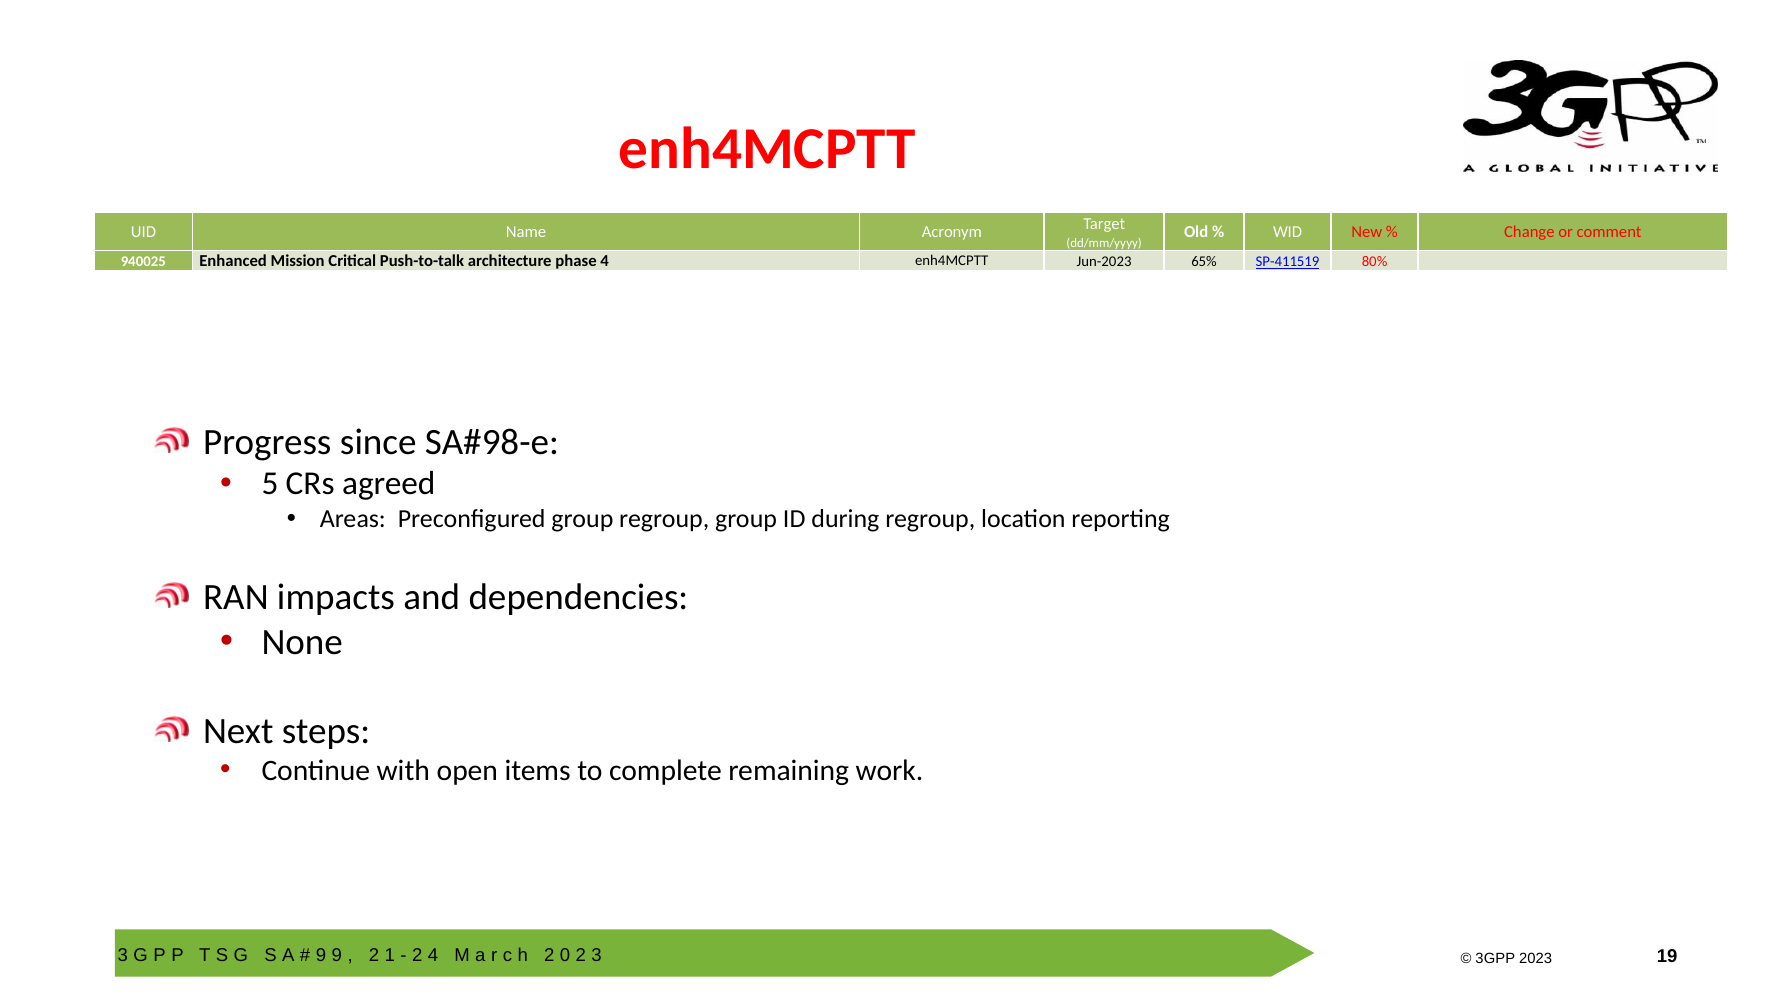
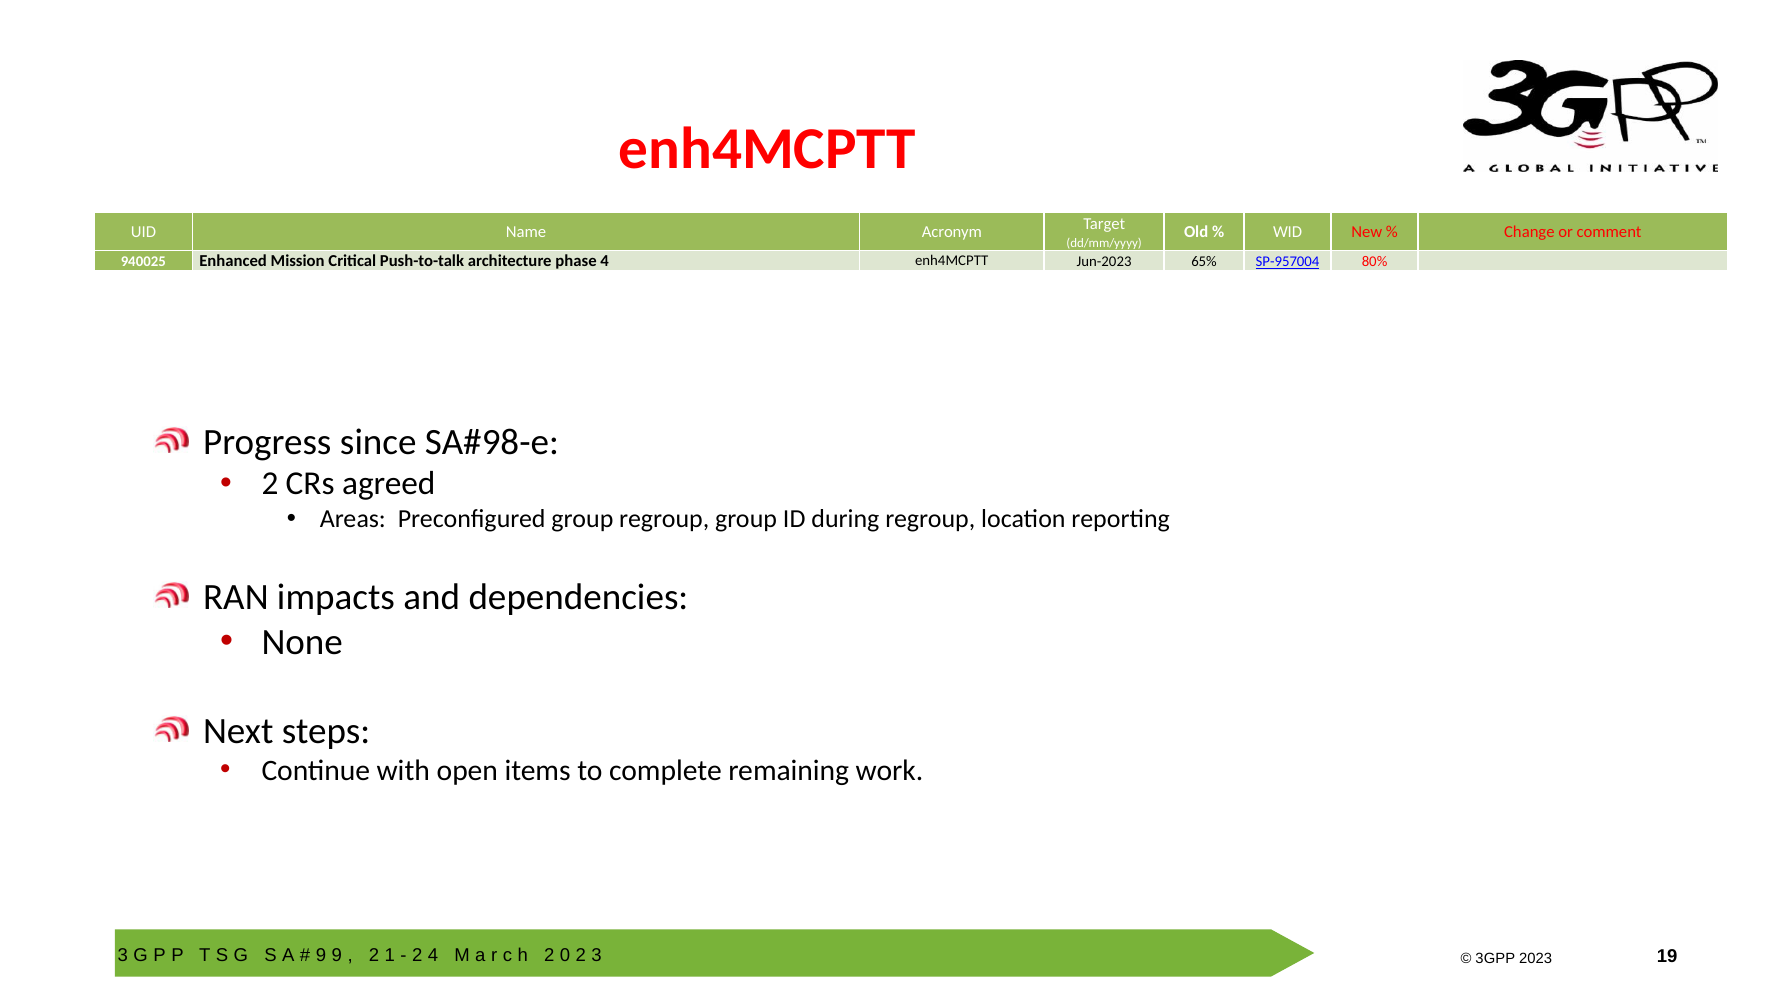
SP-411519: SP-411519 -> SP-957004 (1288, 262)
5: 5 -> 2 (270, 484)
